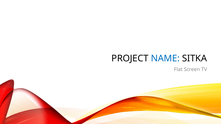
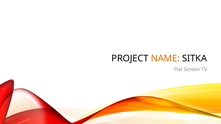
NAME colour: blue -> orange (165, 59)
